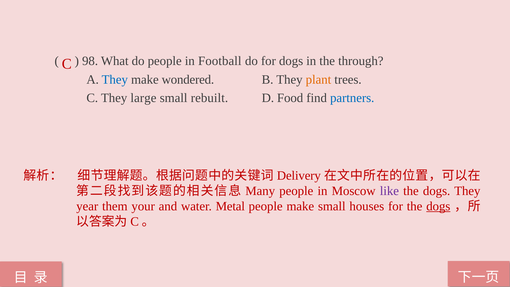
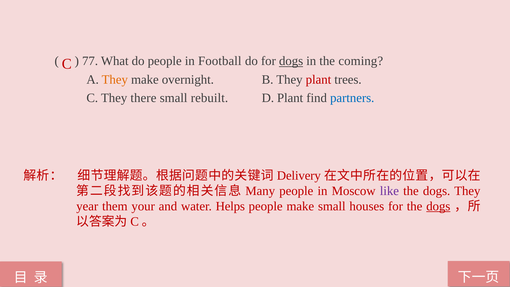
98: 98 -> 77 (90, 61)
dogs underline: none -> present (291, 61)
through: through -> coming (361, 61)
They colour: blue -> orange (115, 79)
wondered: wondered -> overnight (188, 79)
plant colour: orange -> red (318, 79)
large: large -> there (143, 98)
D Food: Food -> Plant (290, 98)
Metal: Metal -> Helps (230, 206)
